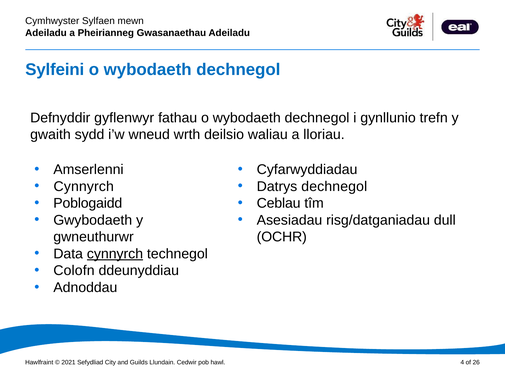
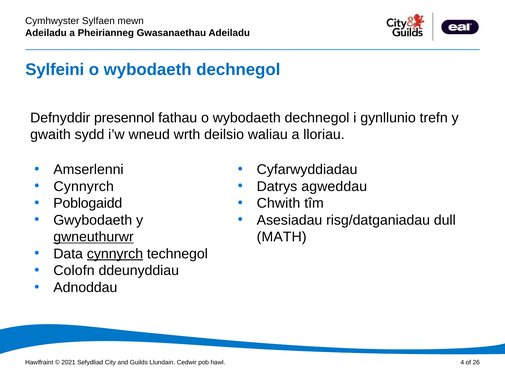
gyflenwyr: gyflenwyr -> presennol (124, 118)
Datrys dechnegol: dechnegol -> agweddau (334, 186)
Ceblau: Ceblau -> Chwith (278, 203)
gwneuthurwr underline: none -> present (94, 237)
OCHR: OCHR -> MATH (282, 237)
